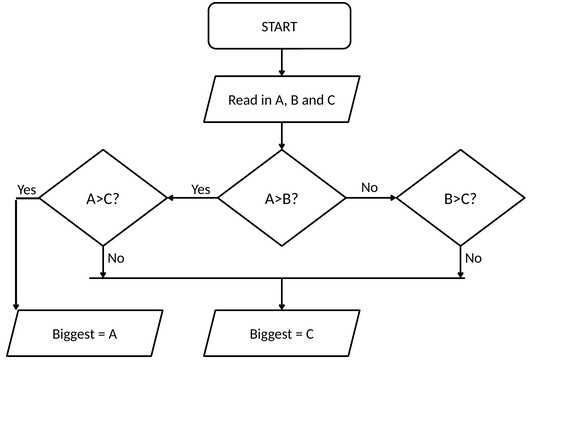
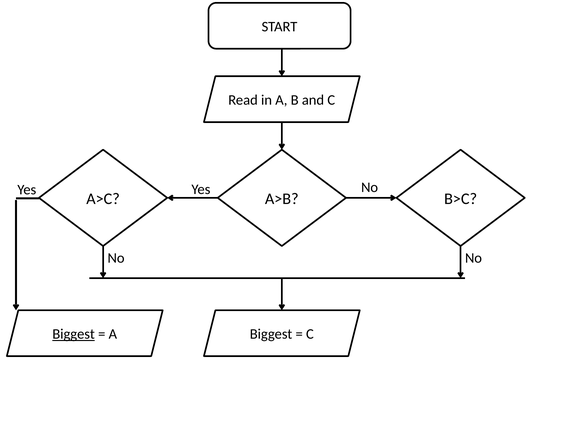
Biggest underline: none -> present (74, 334)
